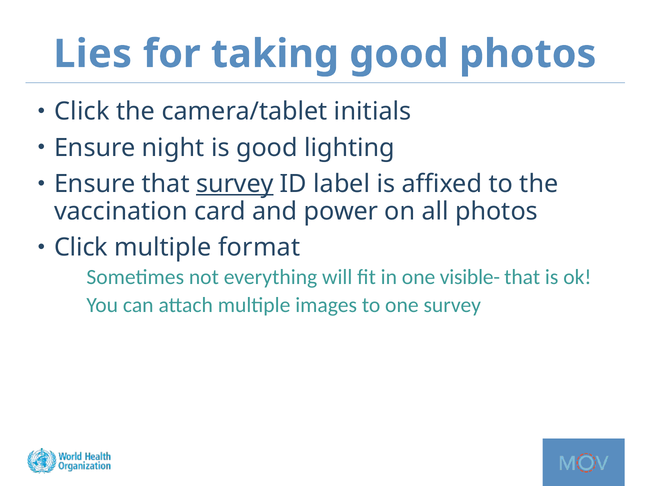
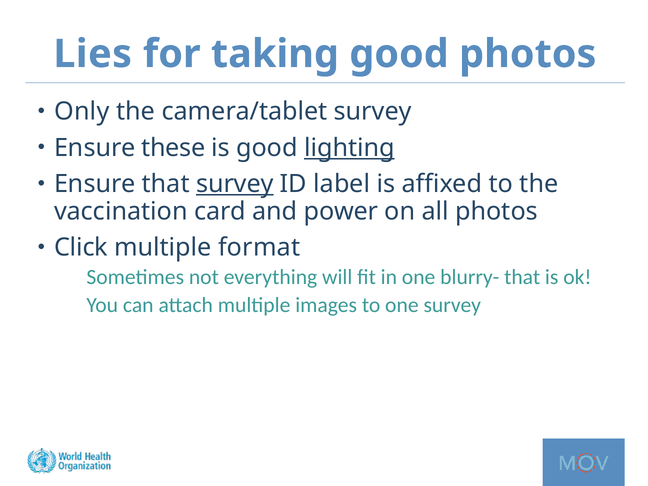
Click: Click -> Only (82, 112)
camera/tablet initials: initials -> survey (373, 112)
night: night -> these (173, 148)
lighting underline: none -> present (349, 148)
visible-: visible- -> blurry- (470, 277)
